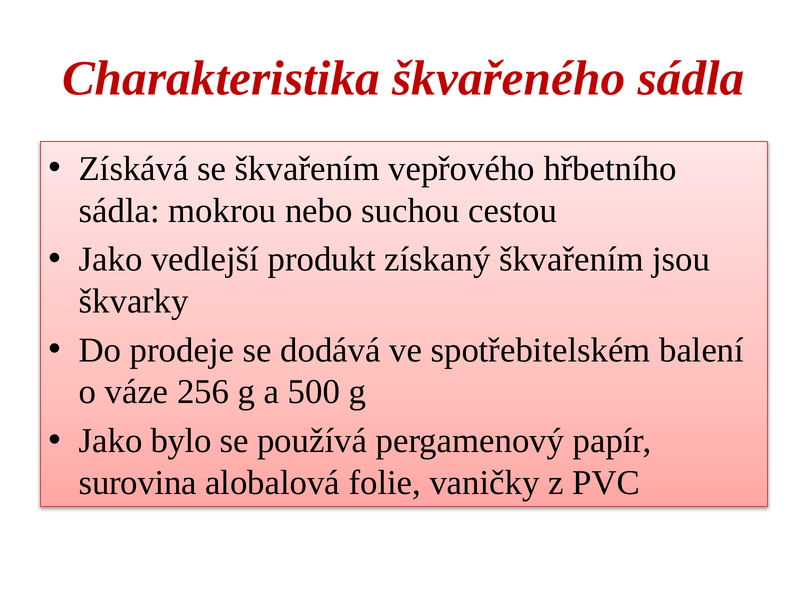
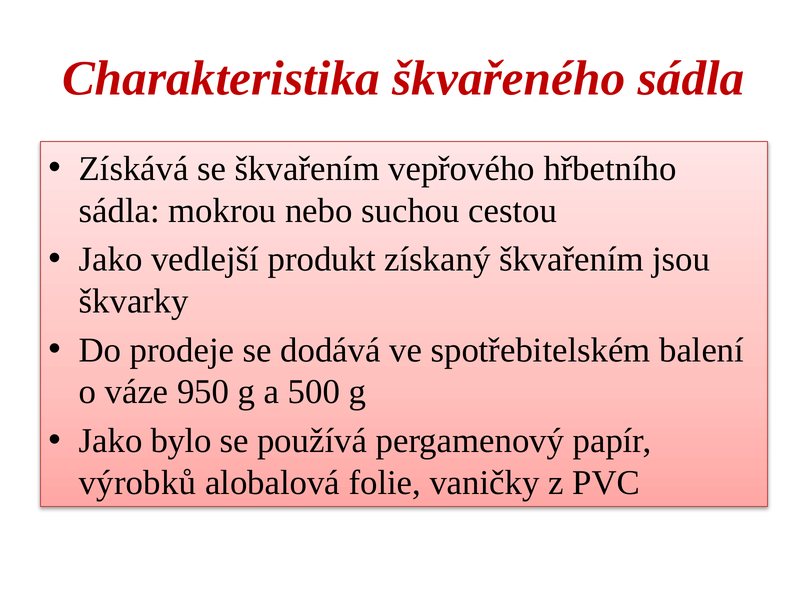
256: 256 -> 950 (203, 392)
surovina: surovina -> výrobků (137, 483)
